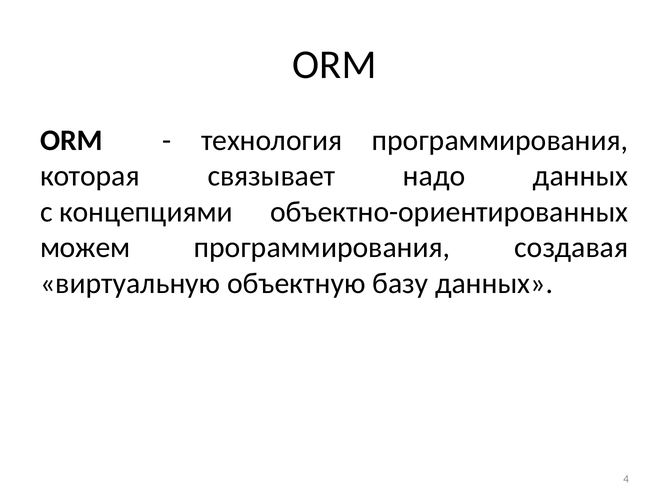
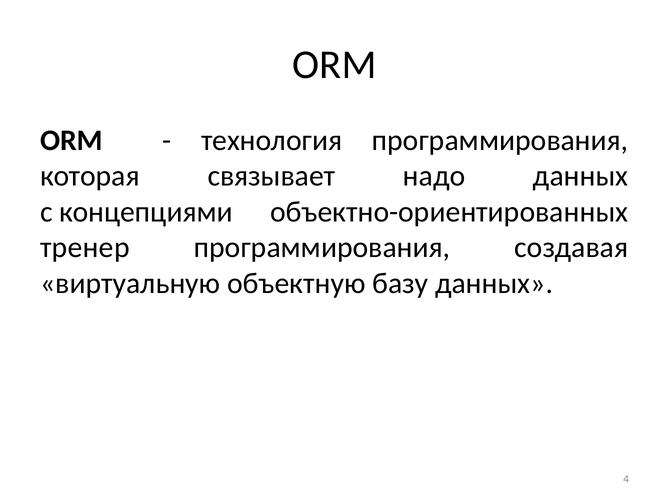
можем: можем -> тренер (85, 247)
